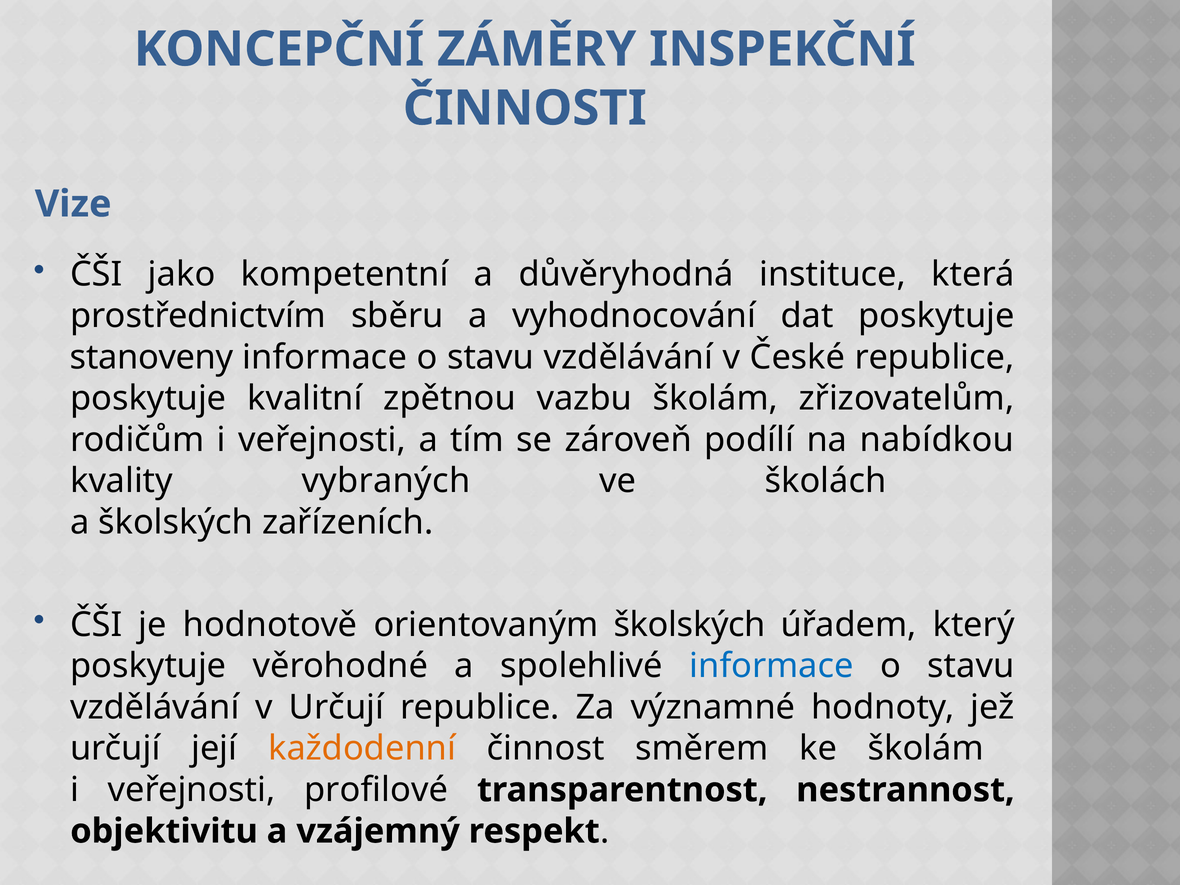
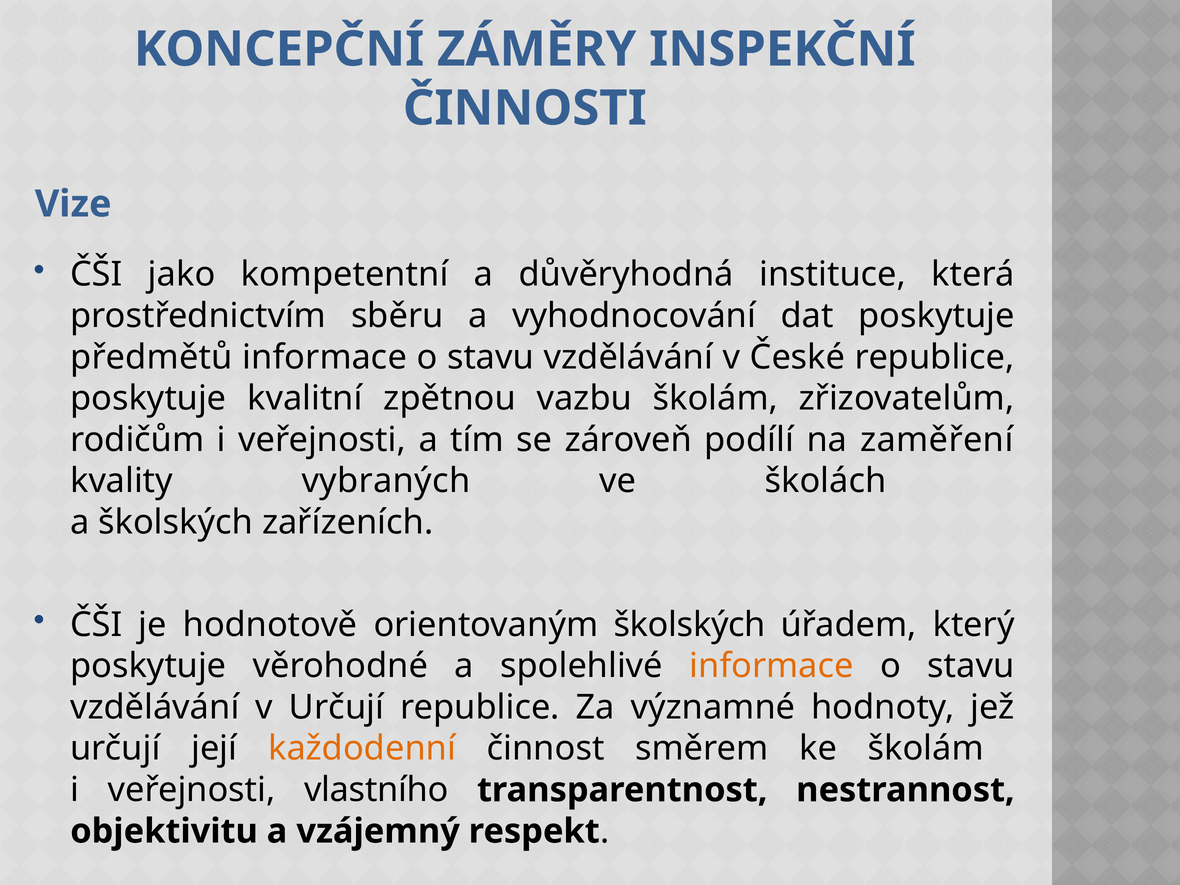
stanoveny: stanoveny -> předmětů (151, 357)
nabídkou: nabídkou -> zaměření (937, 440)
informace colour: blue -> orange (772, 666)
profilové: profilové -> vlastního (376, 790)
